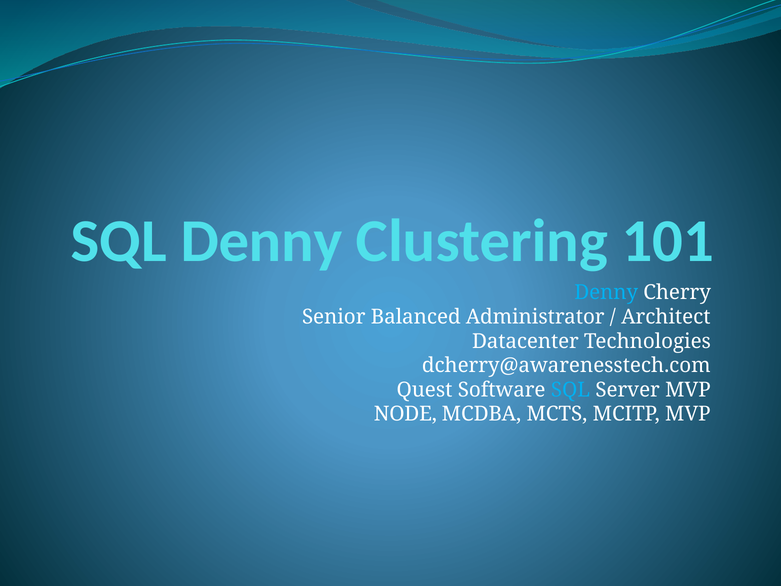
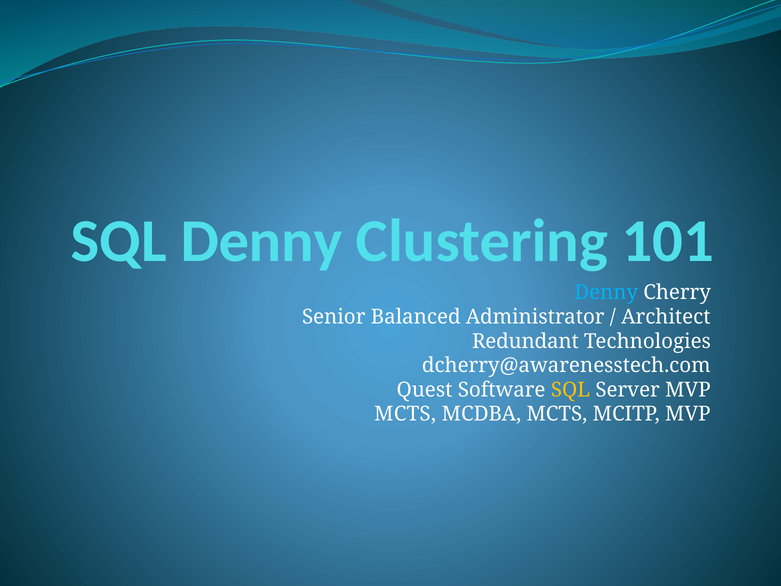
Datacenter: Datacenter -> Redundant (525, 341)
SQL colour: light blue -> yellow (571, 390)
NODE: NODE -> MCTS (405, 414)
